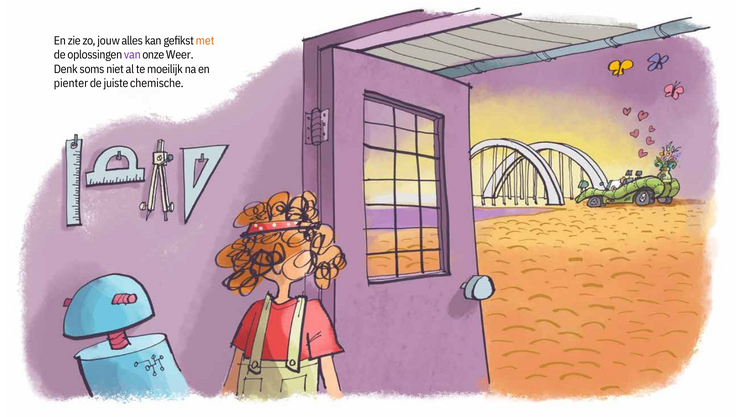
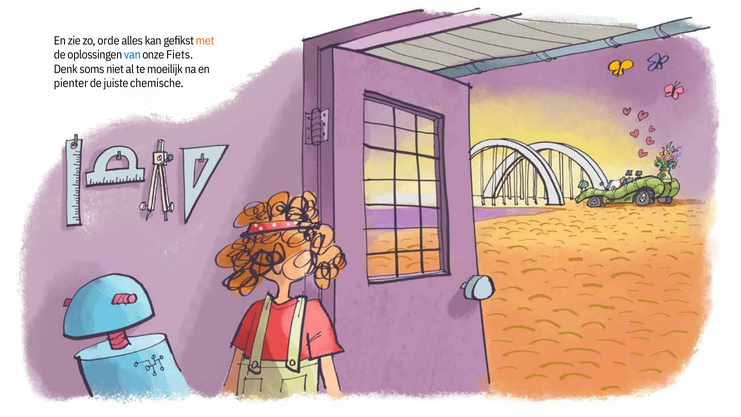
jouw: jouw -> orde (109, 41)
van colour: purple -> blue (132, 55)
Weer: Weer -> Fiets (180, 55)
